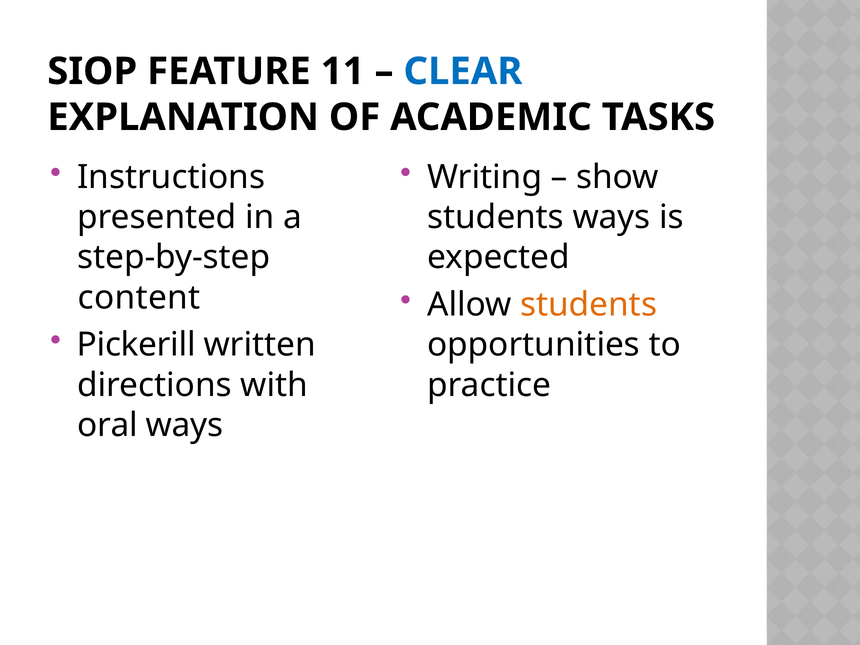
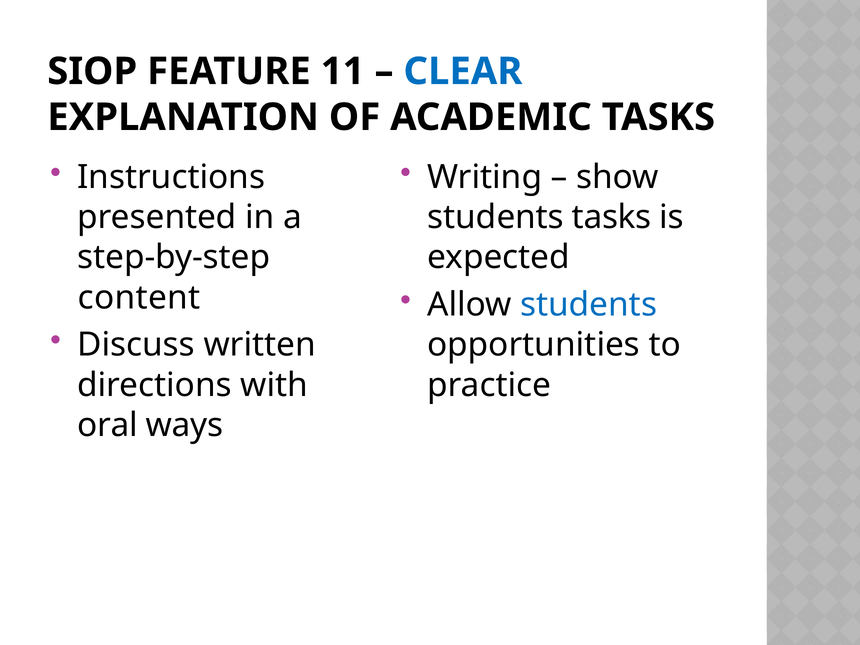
students ways: ways -> tasks (612, 217)
students colour: orange -> blue (589, 305)
Pickerill: Pickerill -> Discuss (136, 345)
